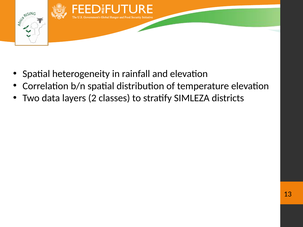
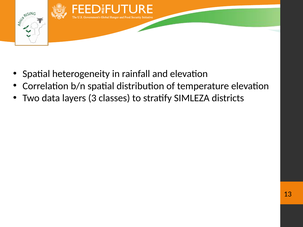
2: 2 -> 3 (92, 98)
